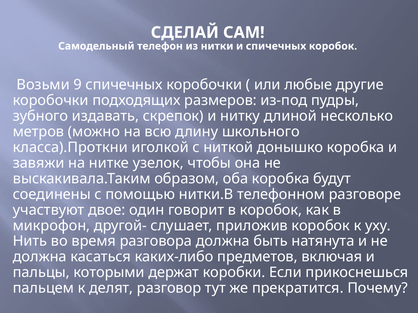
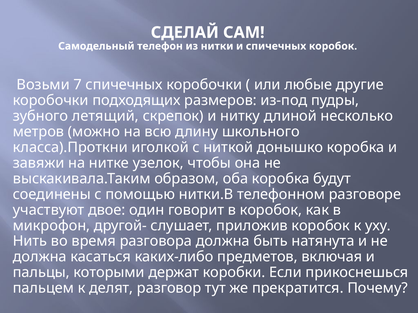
9: 9 -> 7 (78, 85)
издавать: издавать -> летящий (105, 116)
